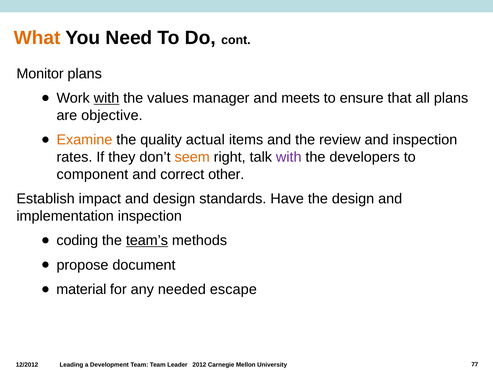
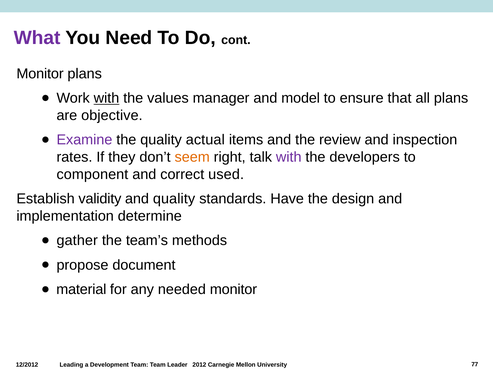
What colour: orange -> purple (37, 38)
meets: meets -> model (301, 98)
Examine colour: orange -> purple (84, 140)
other: other -> used (226, 174)
impact: impact -> validity (100, 199)
and design: design -> quality (174, 199)
implementation inspection: inspection -> determine (150, 216)
coding: coding -> gather (77, 240)
team’s underline: present -> none (147, 240)
needed escape: escape -> monitor (233, 289)
